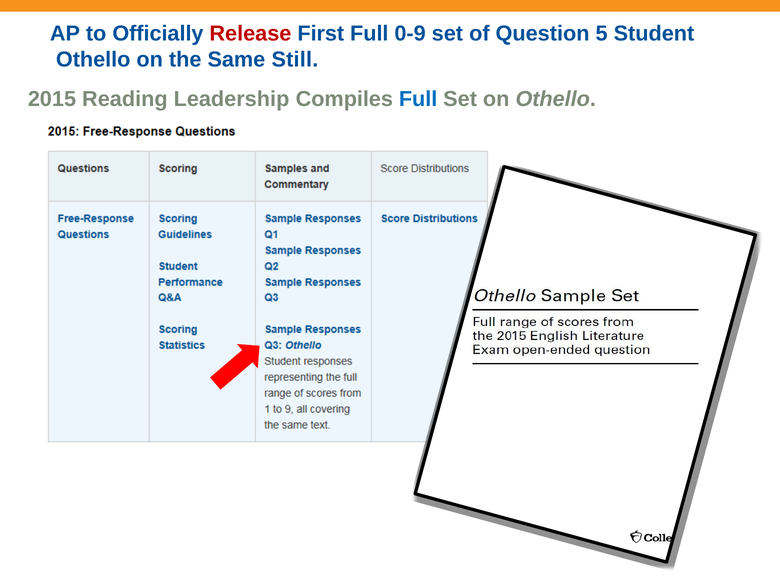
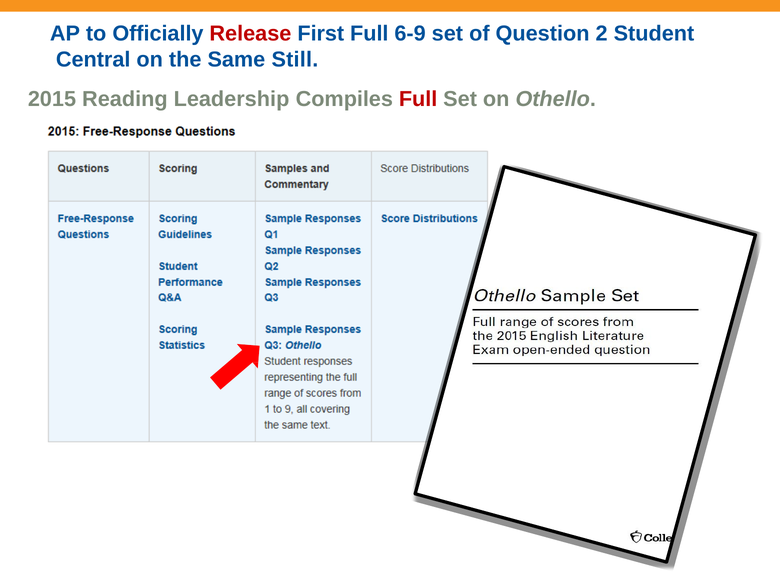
0-9: 0-9 -> 6-9 (410, 33)
5: 5 -> 2 (602, 33)
Othello: Othello -> Central (93, 59)
Full colour: blue -> red (418, 99)
